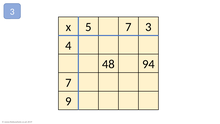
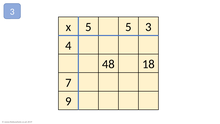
5 7: 7 -> 5 (128, 27)
94: 94 -> 18 (148, 64)
